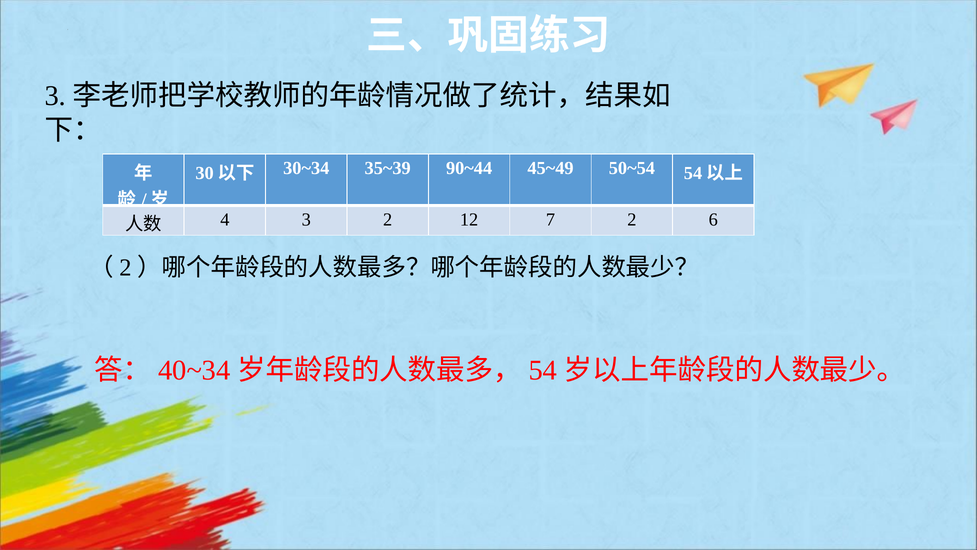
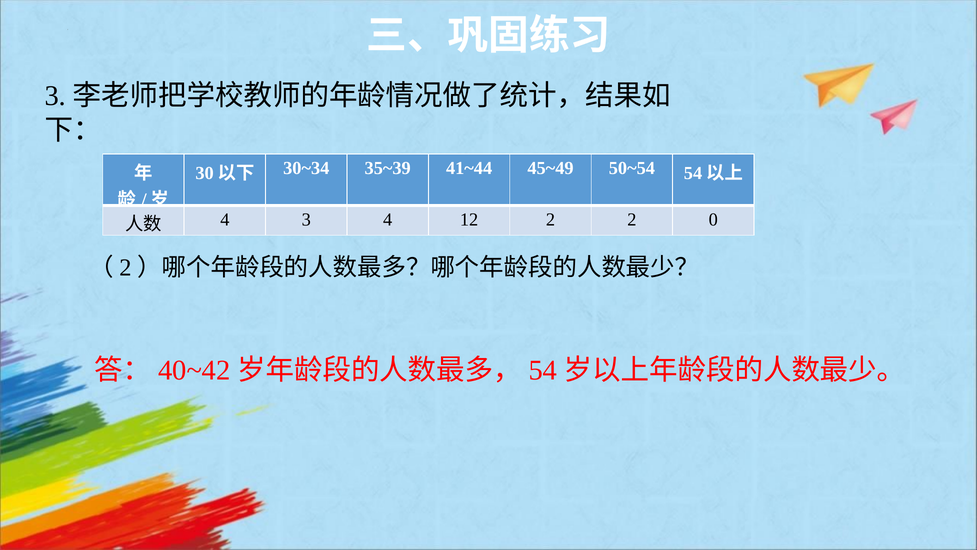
90~44: 90~44 -> 41~44 (469, 168)
3 2: 2 -> 4 (388, 219)
12 7: 7 -> 2 (551, 219)
6: 6 -> 0 (713, 219)
40~34: 40~34 -> 40~42 (194, 370)
